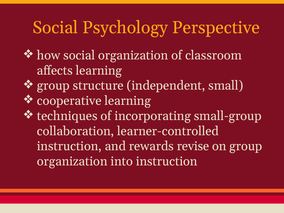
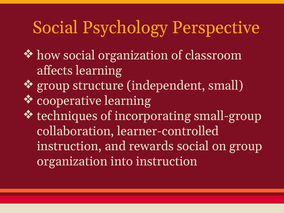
rewards revise: revise -> social (193, 146)
